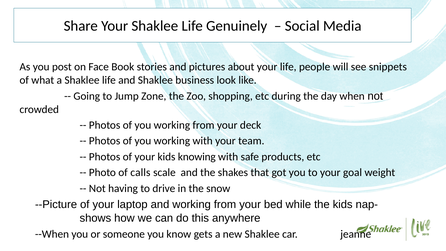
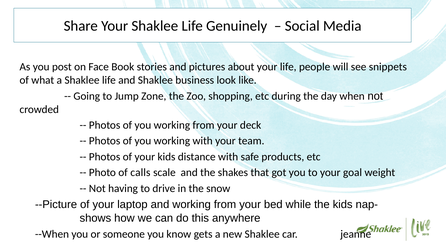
knowing: knowing -> distance (197, 157)
